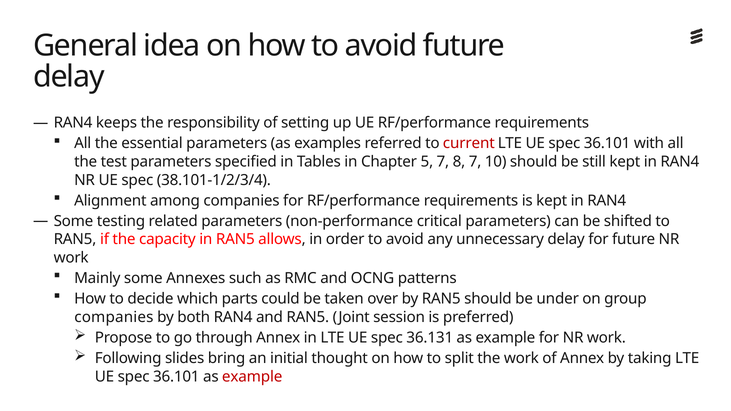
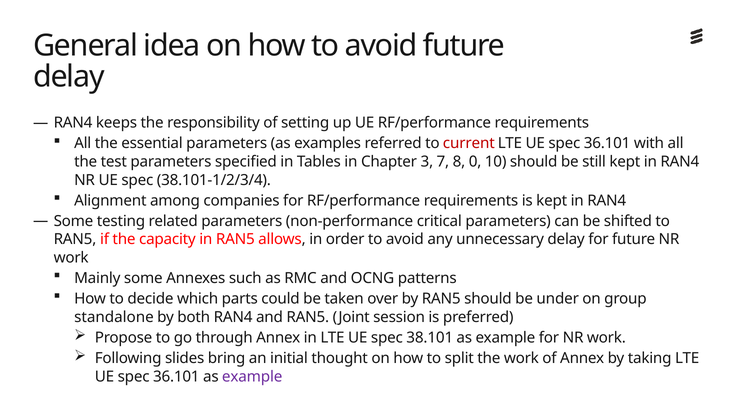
5: 5 -> 3 (427, 162)
8 7: 7 -> 0 (475, 162)
companies: companies -> standalone (114, 317)
36.131: 36.131 -> 38.101 (430, 338)
example colour: red -> purple (252, 377)
